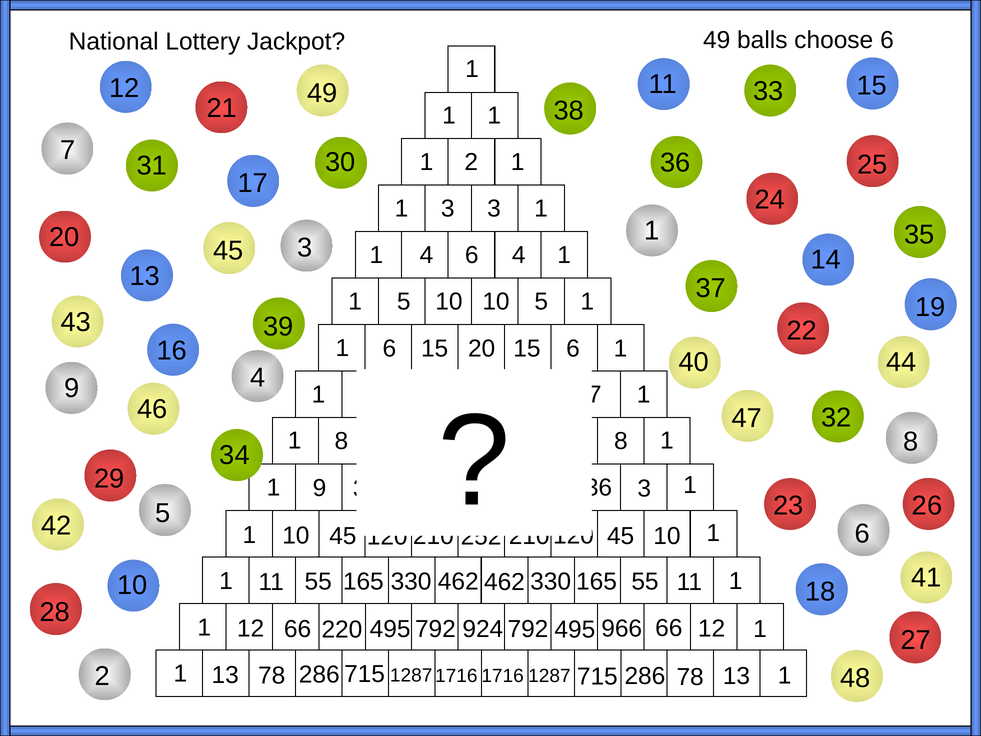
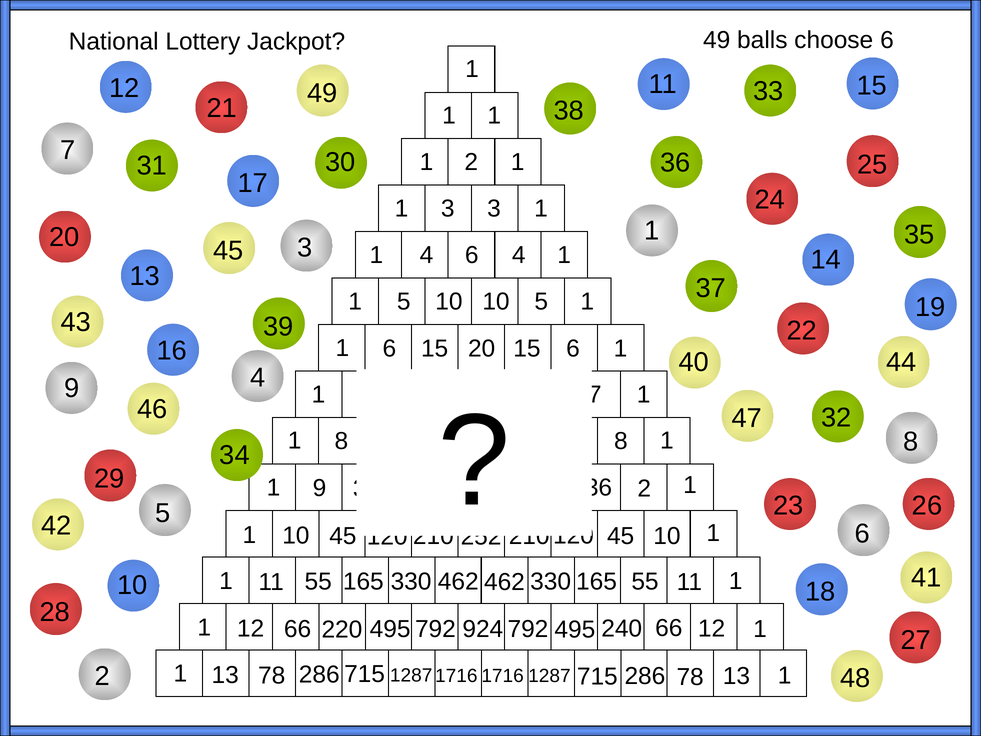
3: 3 -> 2 (644, 488)
966: 966 -> 240 (622, 628)
